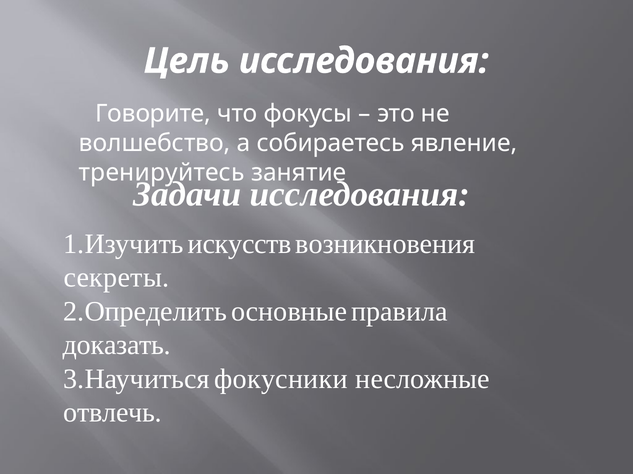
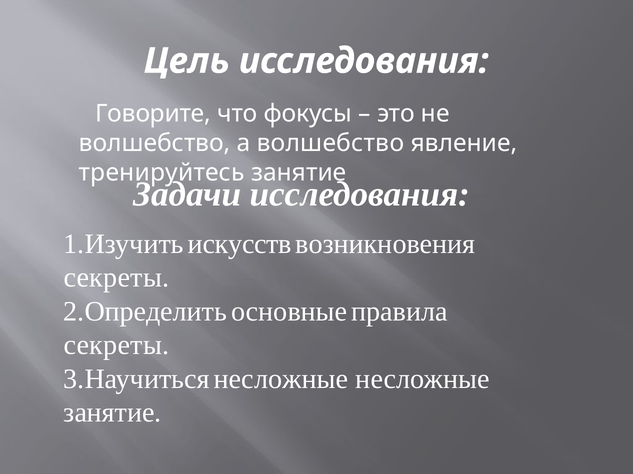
а собираетесь: собираетесь -> волшебство (331, 143)
доказать: доказать -> секреты (117, 346)
3.Научиться фокусники: фокусники -> несложные (281, 379)
отвлечь: отвлечь -> занятие (112, 413)
